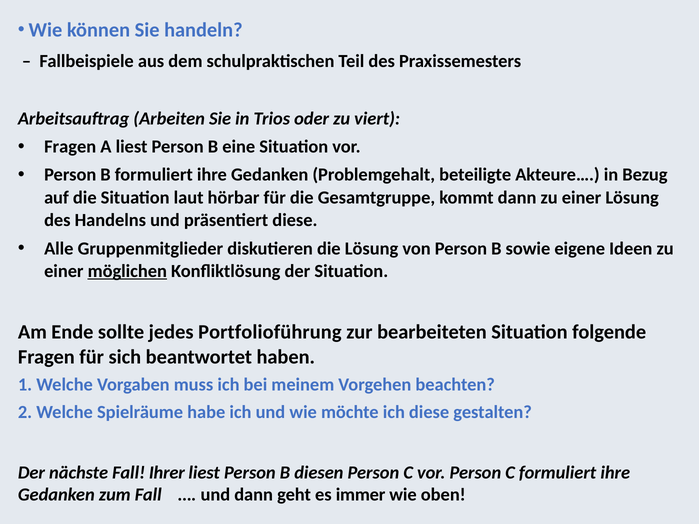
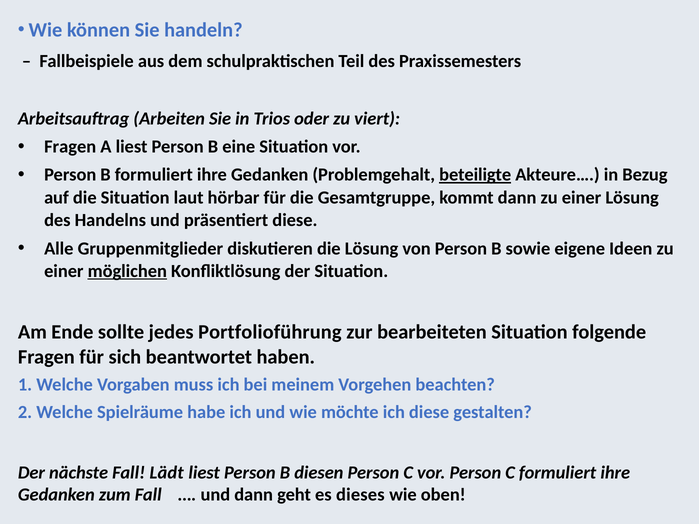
beteiligte underline: none -> present (475, 175)
Ihrer: Ihrer -> Lädt (167, 473)
immer: immer -> dieses (360, 495)
